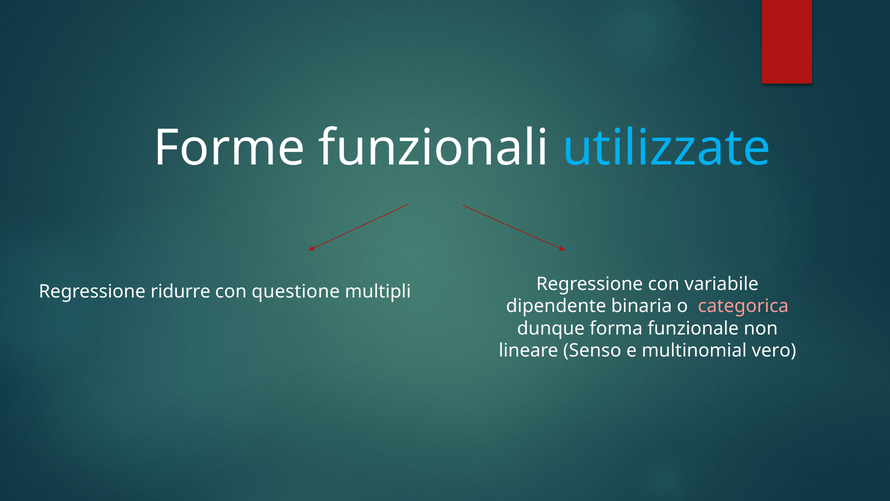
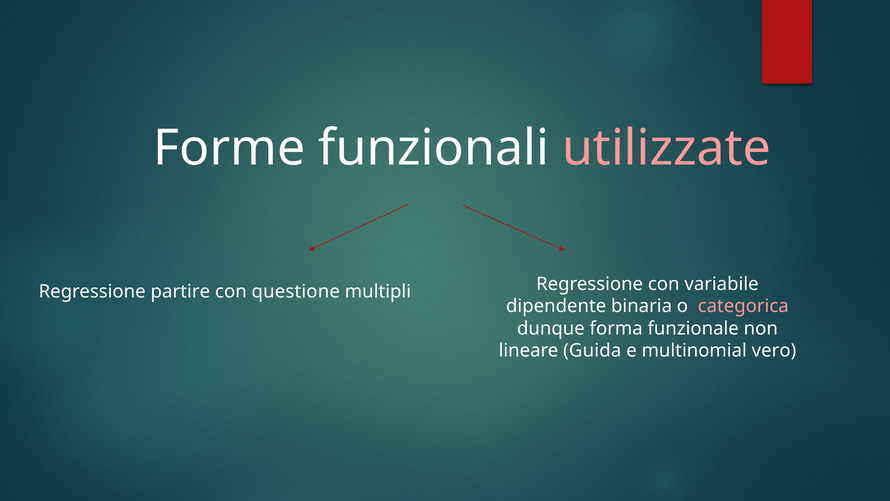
utilizzate colour: light blue -> pink (667, 148)
ridurre: ridurre -> partire (180, 292)
Senso: Senso -> Guida (592, 351)
